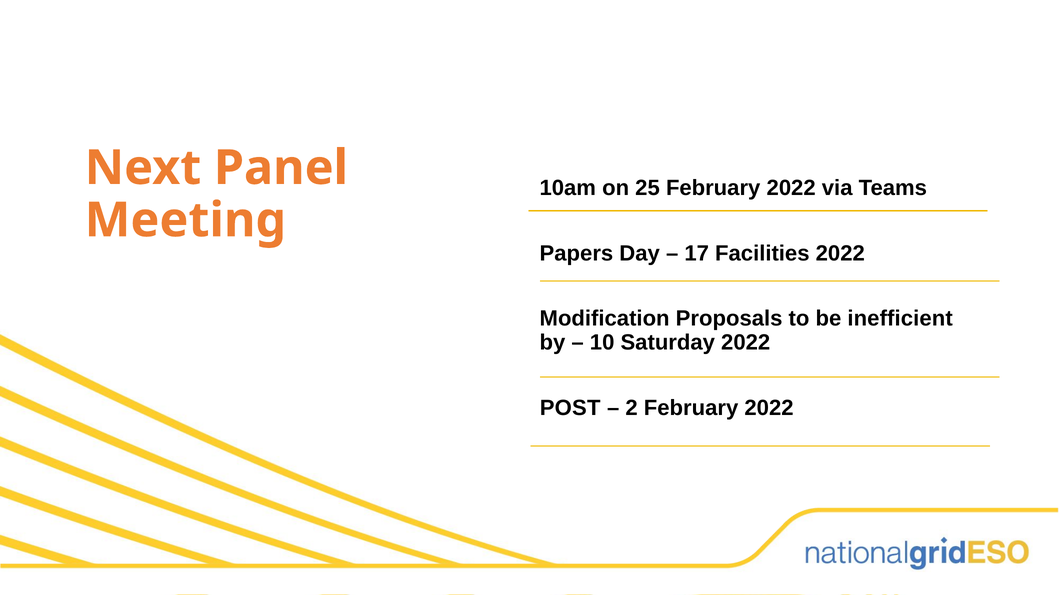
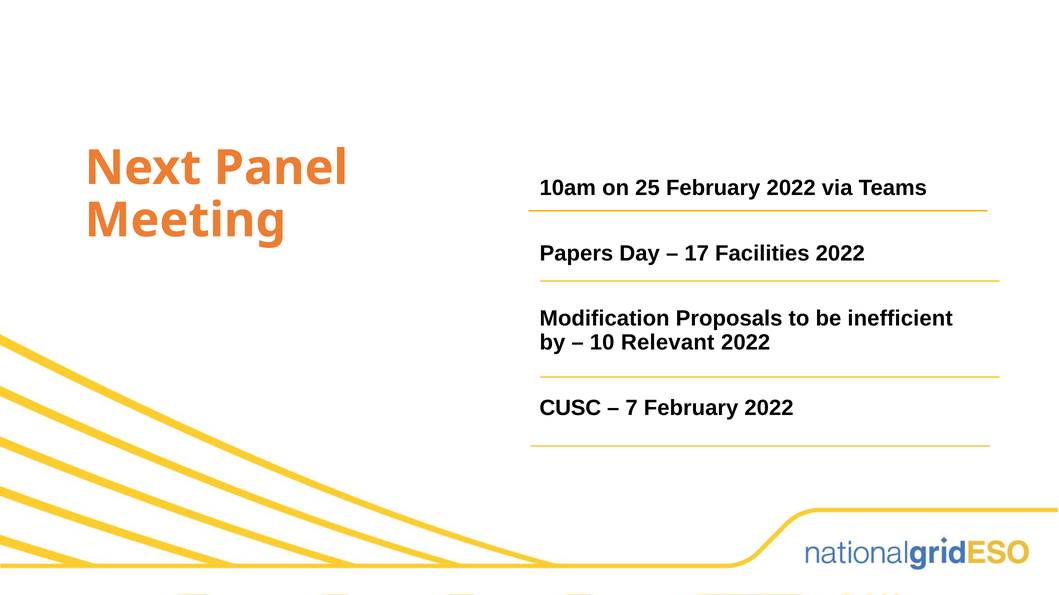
Saturday: Saturday -> Relevant (668, 343)
POST: POST -> CUSC (570, 408)
2: 2 -> 7 (632, 408)
